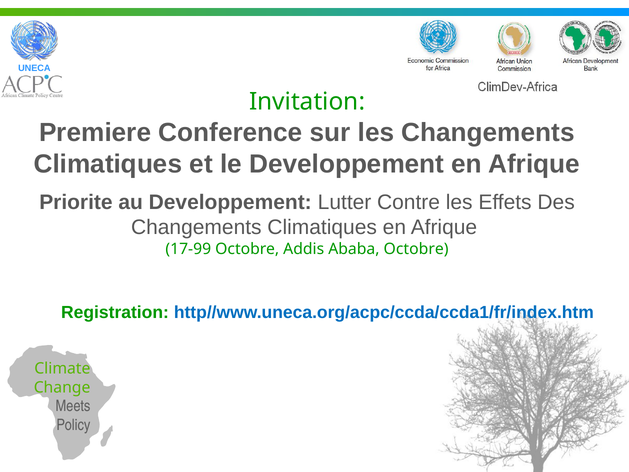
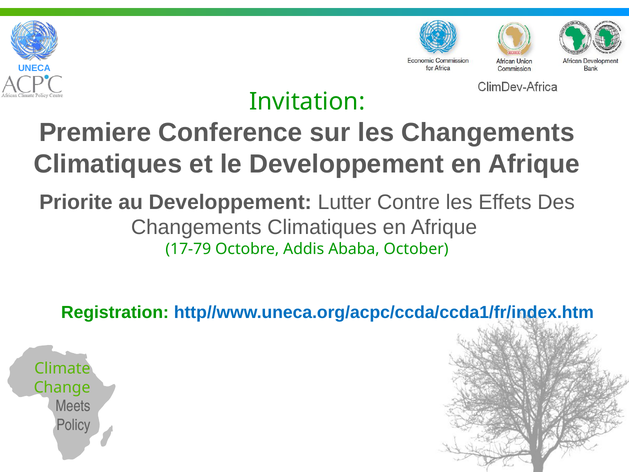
17-99: 17-99 -> 17-79 (188, 249)
Ababa Octobre: Octobre -> October (416, 249)
